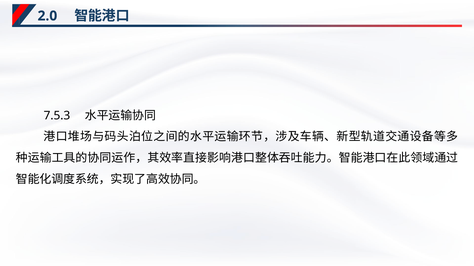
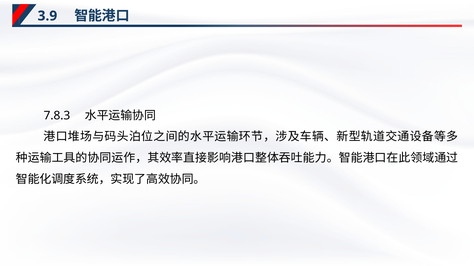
2.0: 2.0 -> 3.9 (47, 16)
7.5.3: 7.5.3 -> 7.8.3 (57, 116)
